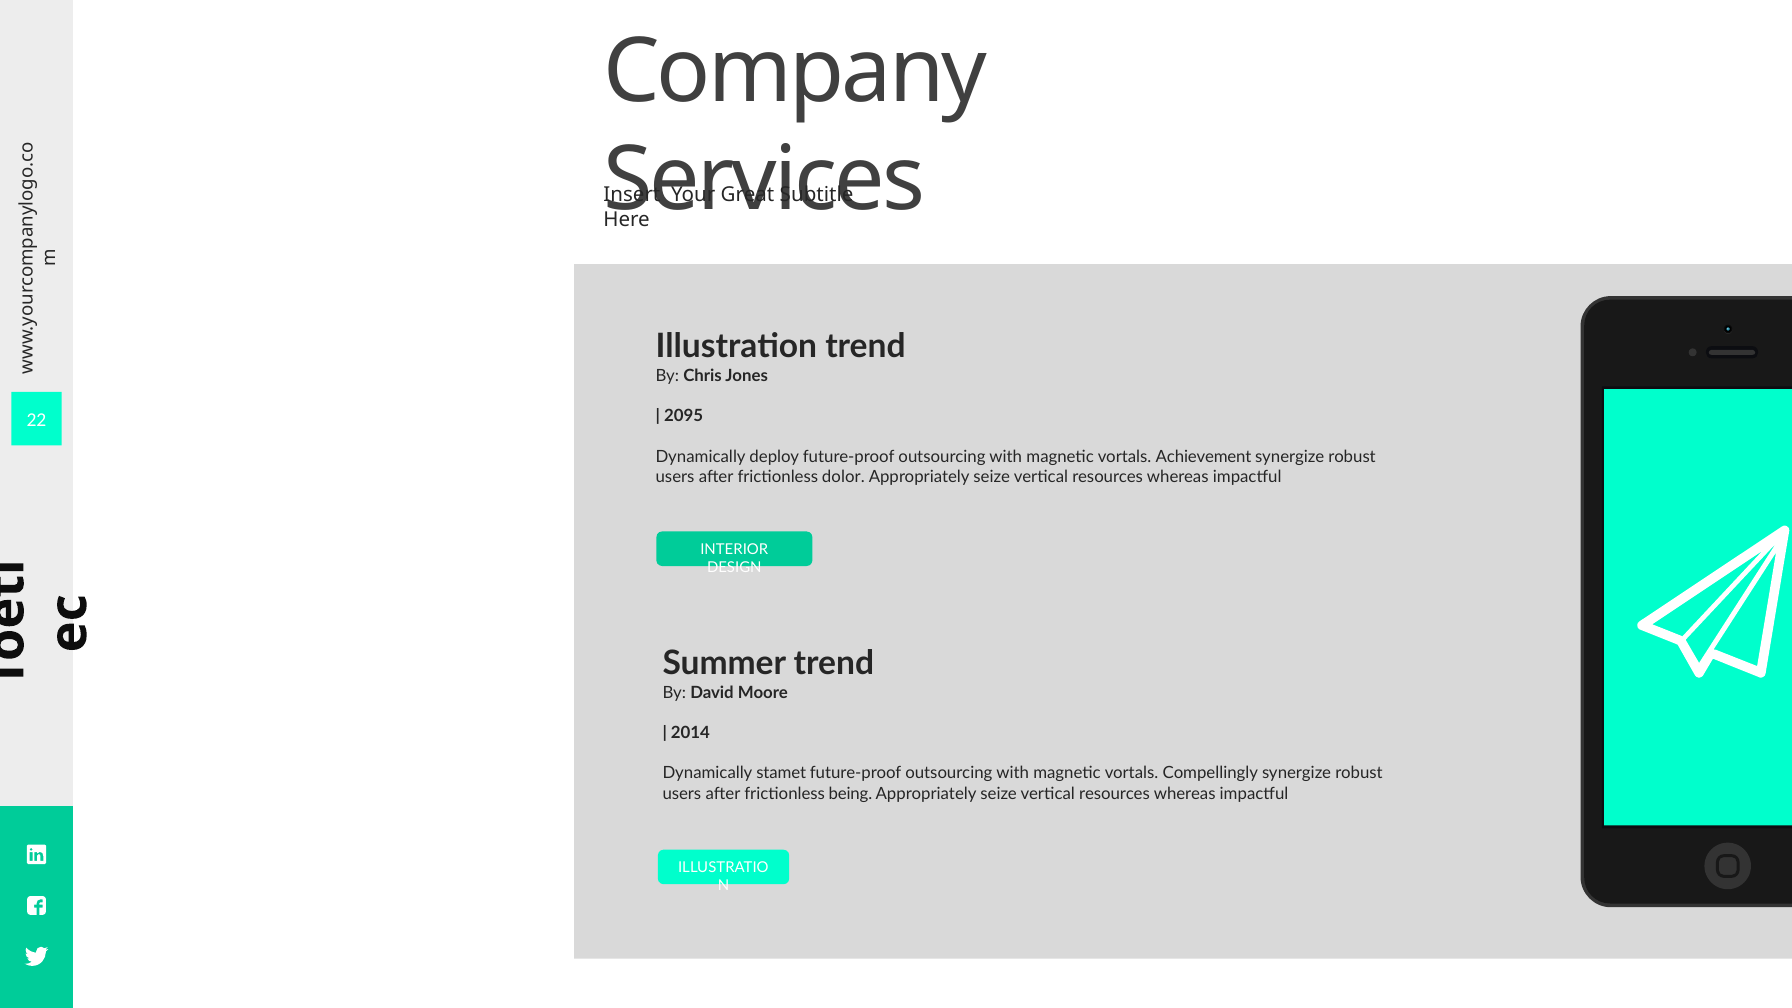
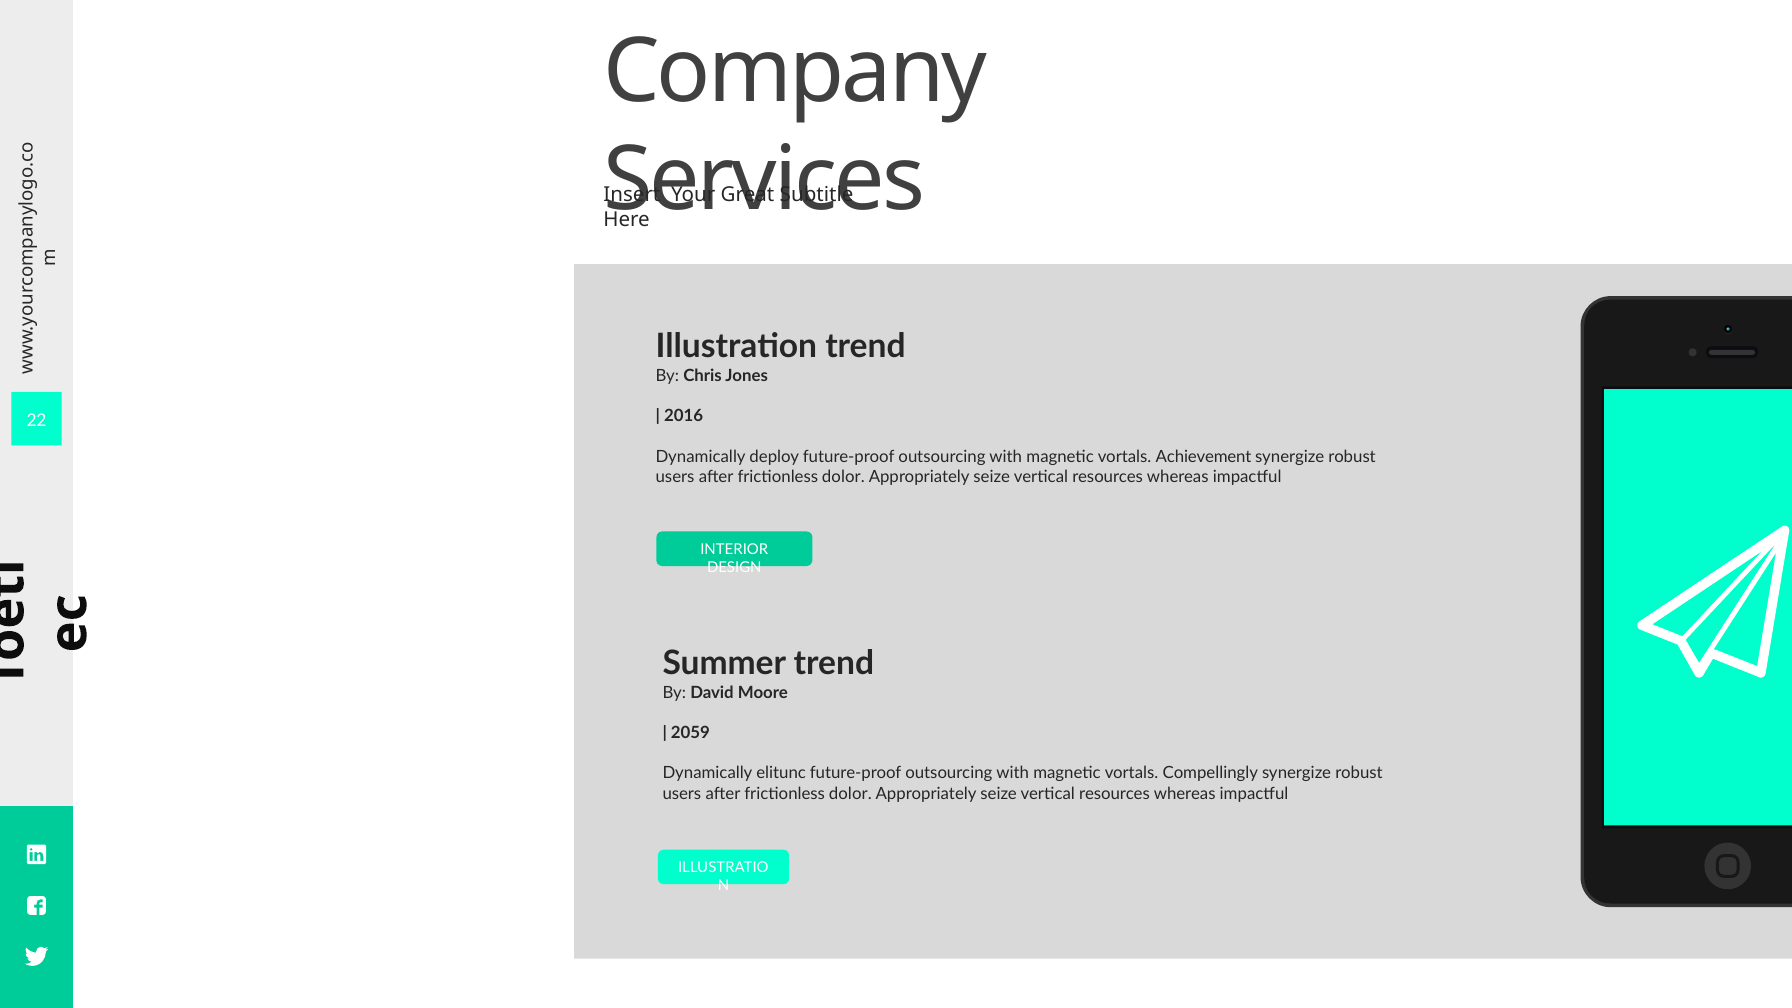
2095: 2095 -> 2016 (684, 416)
2014: 2014 -> 2059 (690, 733)
stamet: stamet -> elitunc (781, 773)
being: being -> dolor (850, 794)
